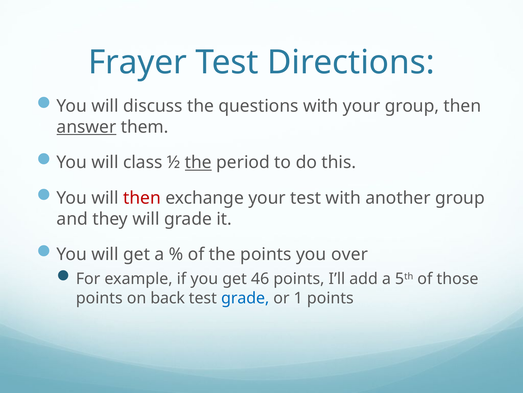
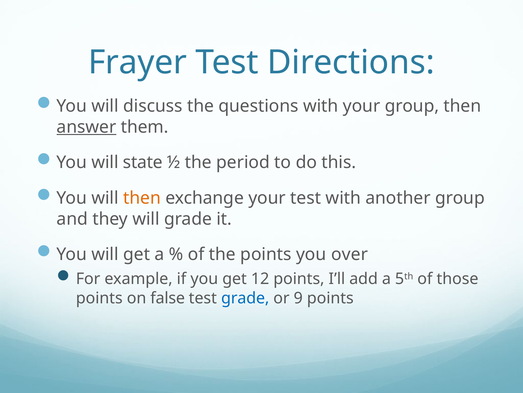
class: class -> state (143, 162)
the underline: present -> none (198, 162)
then colour: red -> orange (142, 198)
46: 46 -> 12 (260, 278)
back: back -> false (168, 298)
1: 1 -> 9 (298, 298)
